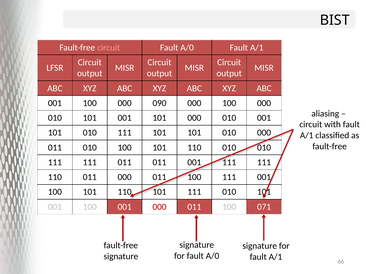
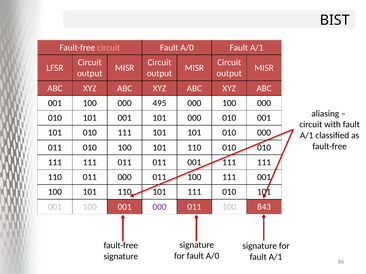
090: 090 -> 495 (159, 103)
000 colour: red -> purple (159, 207)
071: 071 -> 843 (264, 207)
